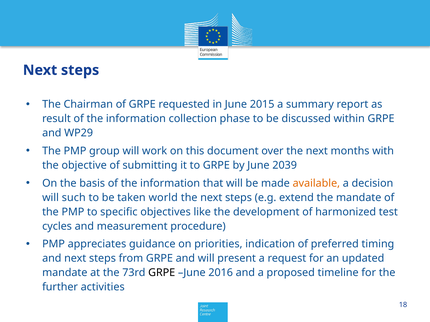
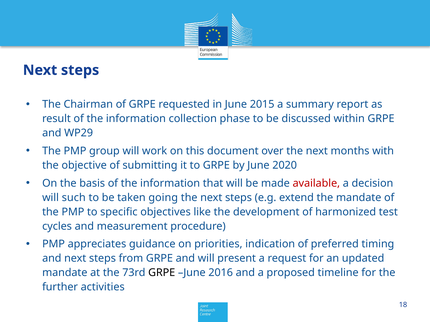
2039: 2039 -> 2020 (285, 166)
available colour: orange -> red (316, 183)
world: world -> going (163, 198)
